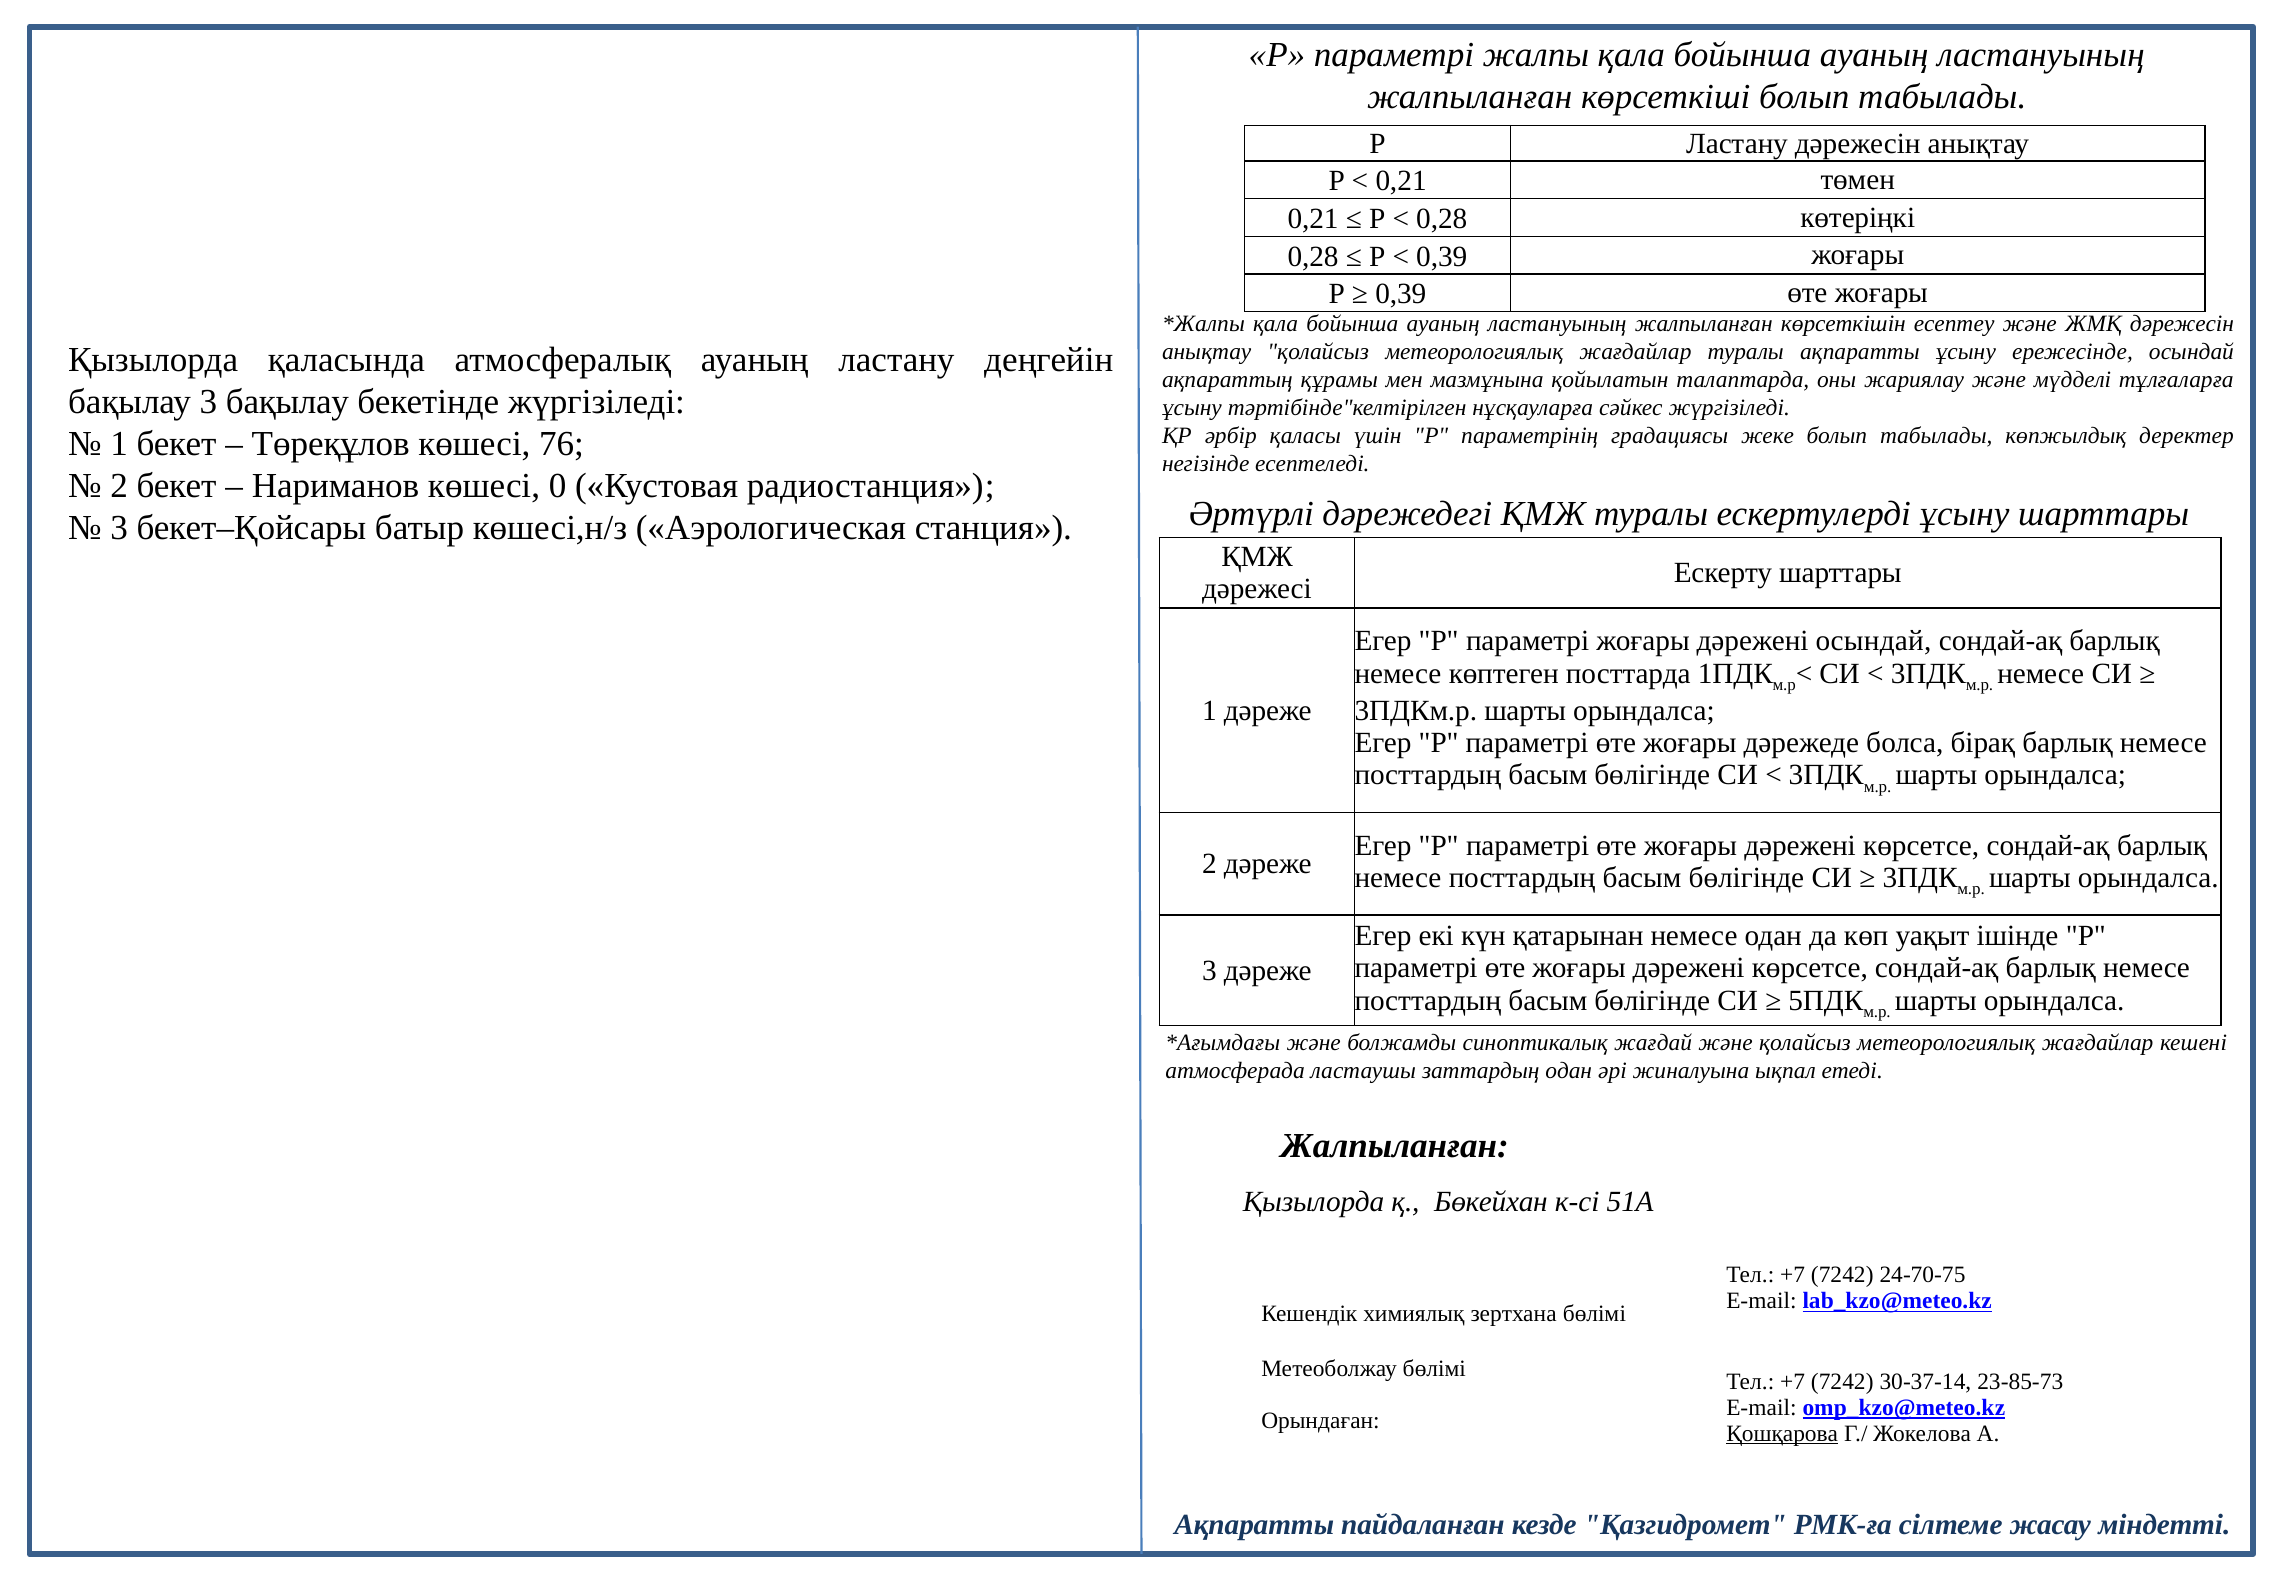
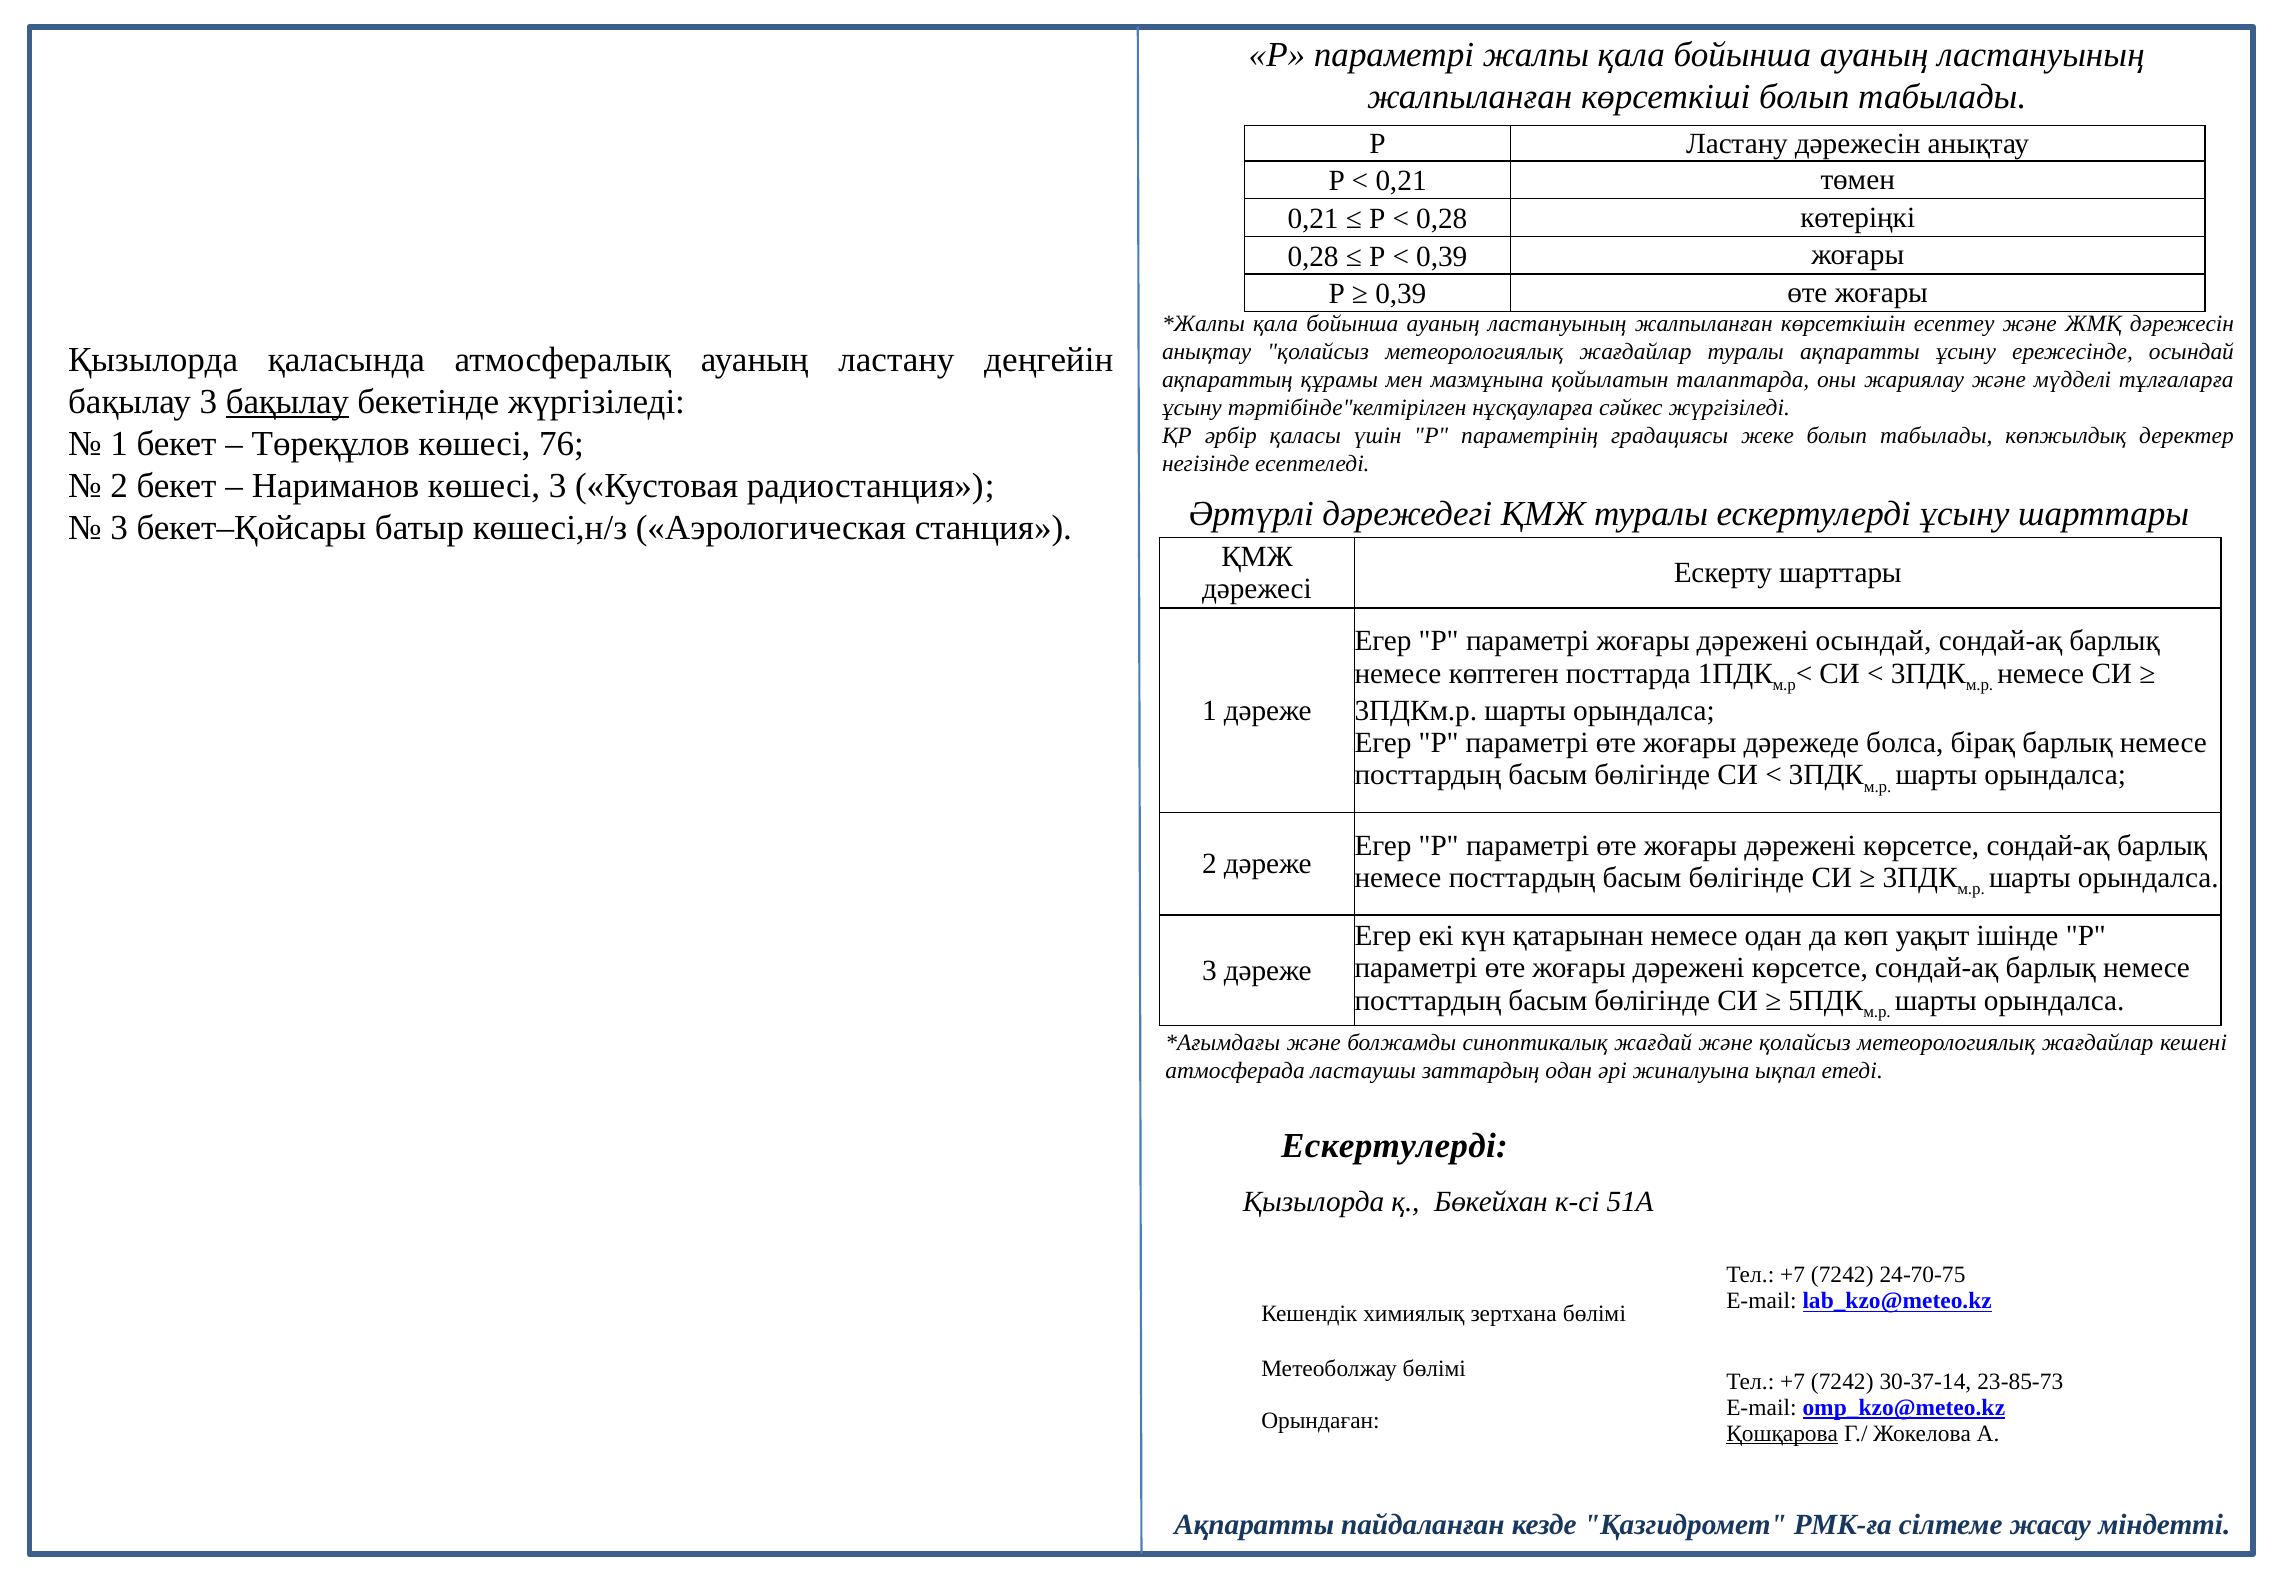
бақылау underline: none -> present (287, 402)
көшесі 0: 0 -> 3 (558, 486)
Жалпыланған: Жалпыланған -> Ескертулерді (1395, 1146)
